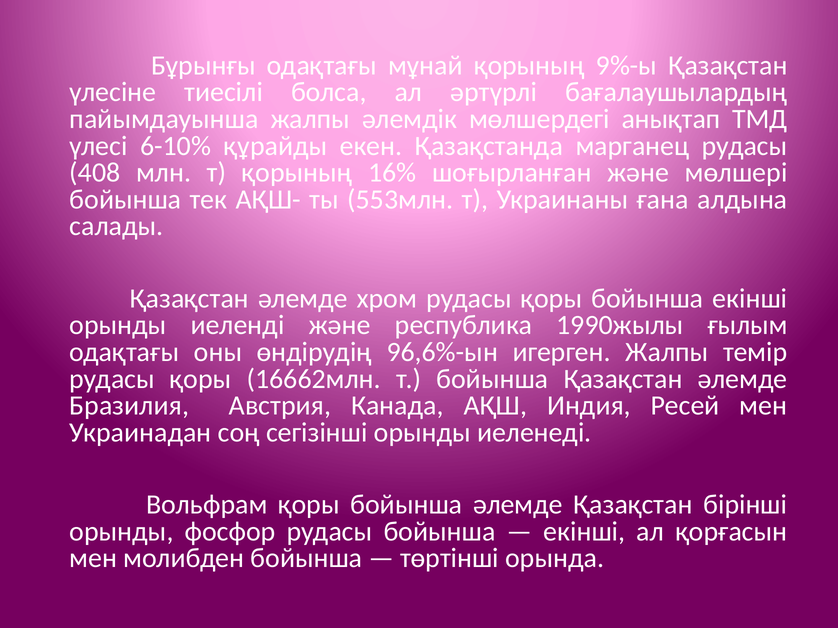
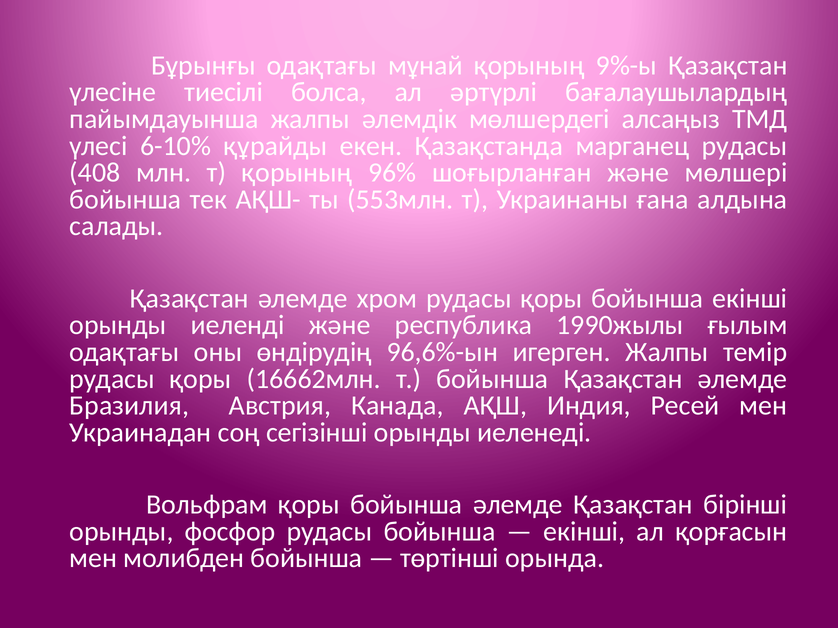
анықтап: анықтап -> алсаңыз (671, 119)
16%: 16% -> 96% (392, 173)
